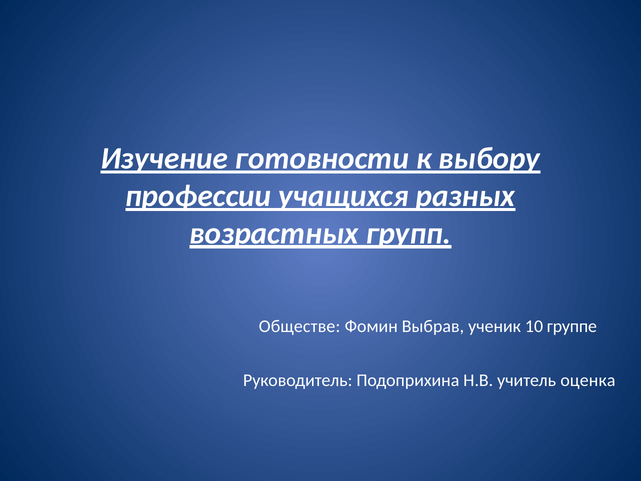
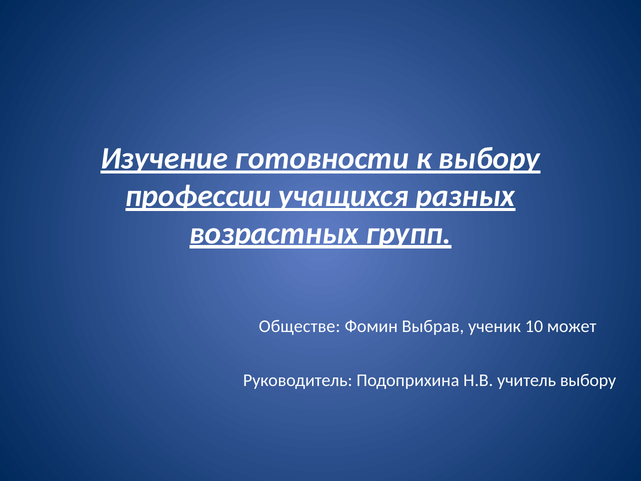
группе: группе -> может (572, 326)
учитель оценка: оценка -> выбору (588, 380)
